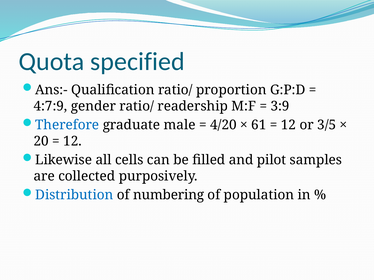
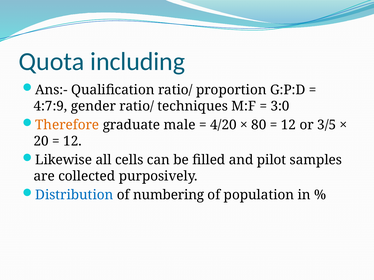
specified: specified -> including (138, 62)
readership: readership -> techniques (193, 106)
3:9: 3:9 -> 3:0 (280, 106)
Therefore colour: blue -> orange (67, 125)
61: 61 -> 80 (259, 125)
